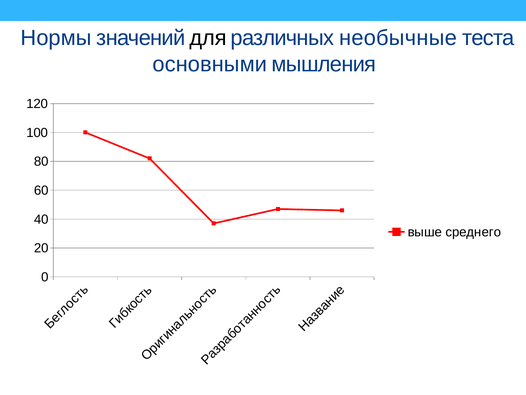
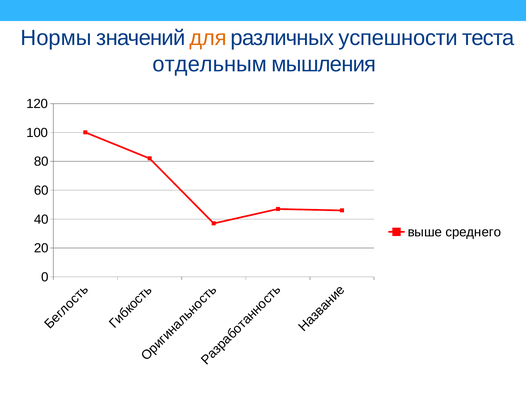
для colour: black -> orange (208, 38)
необычные: необычные -> успешности (398, 38)
основными: основными -> отдельным (210, 64)
